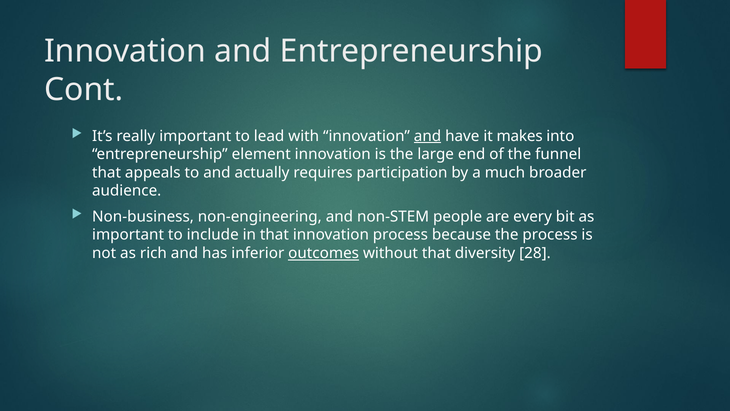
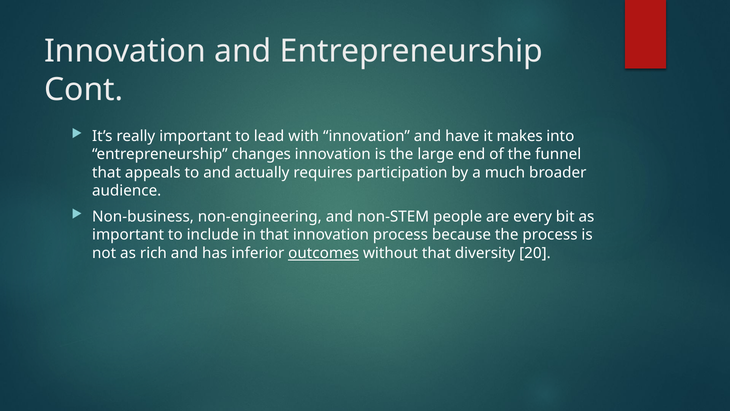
and underline: present -> none (428, 136)
element: element -> changes (261, 154)
28: 28 -> 20 (535, 253)
